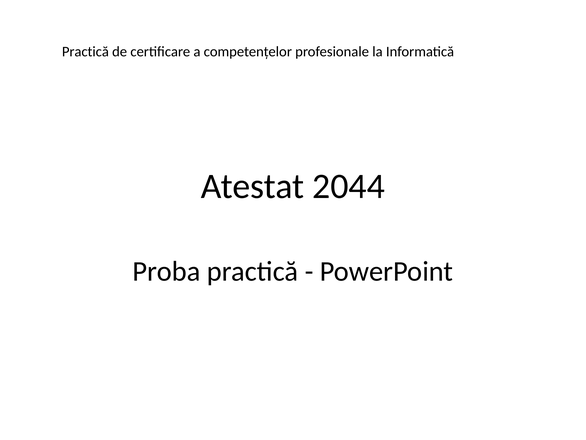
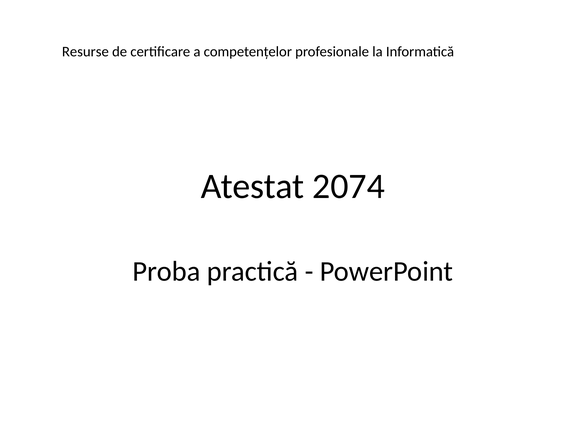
Practică: Practică -> Resurse (85, 52)
2044: 2044 -> 2074 (349, 186)
